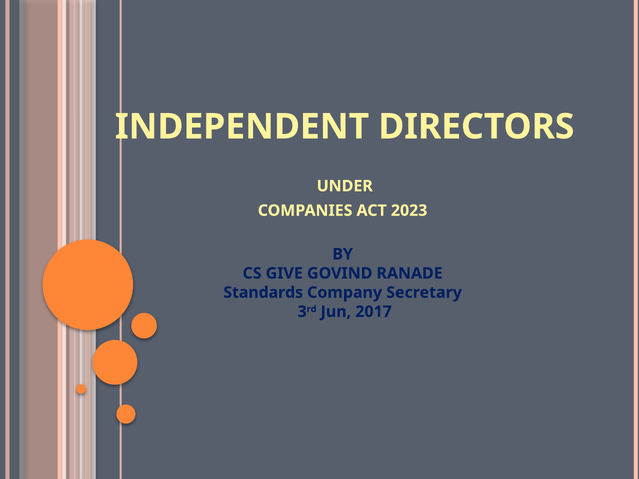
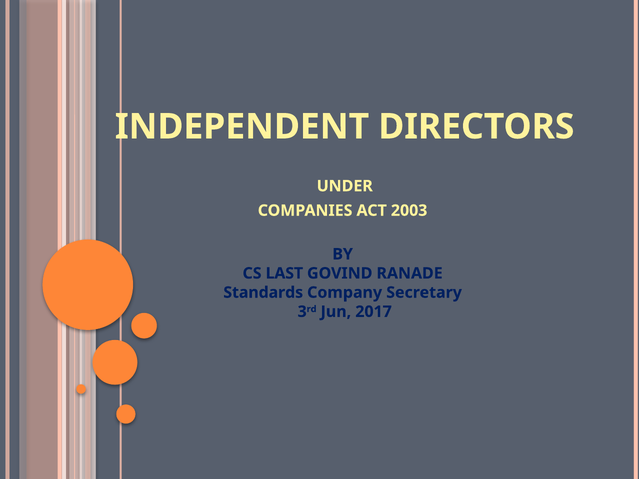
2023: 2023 -> 2003 (409, 211)
GIVE: GIVE -> LAST (284, 273)
